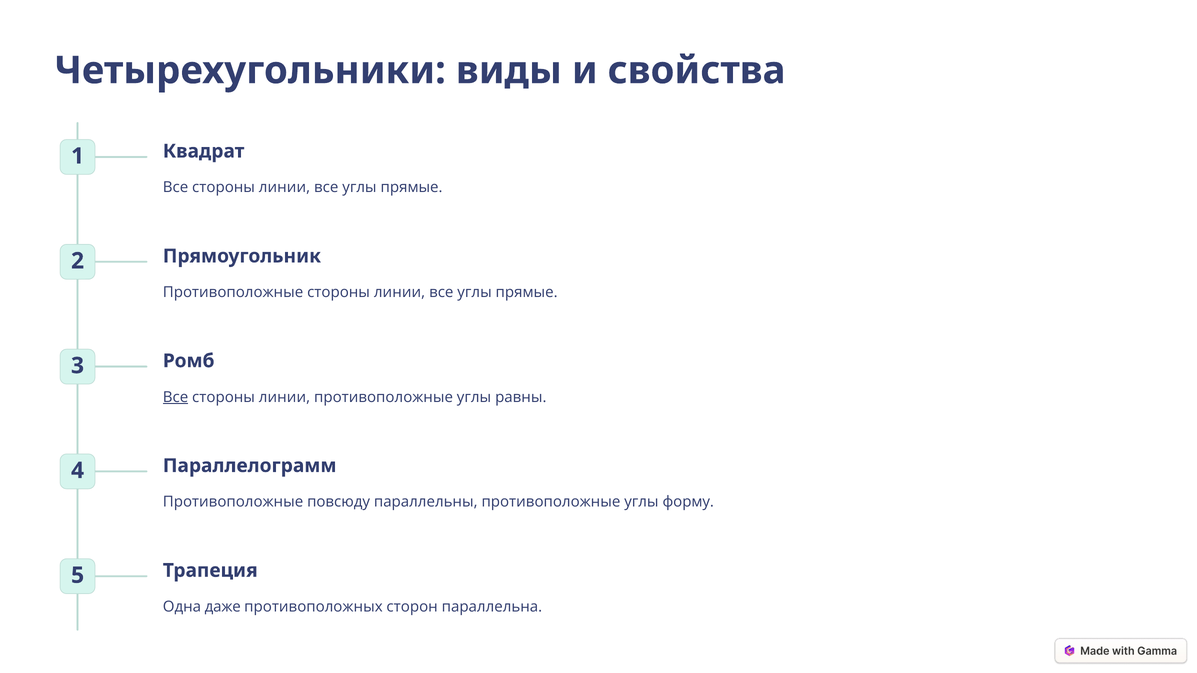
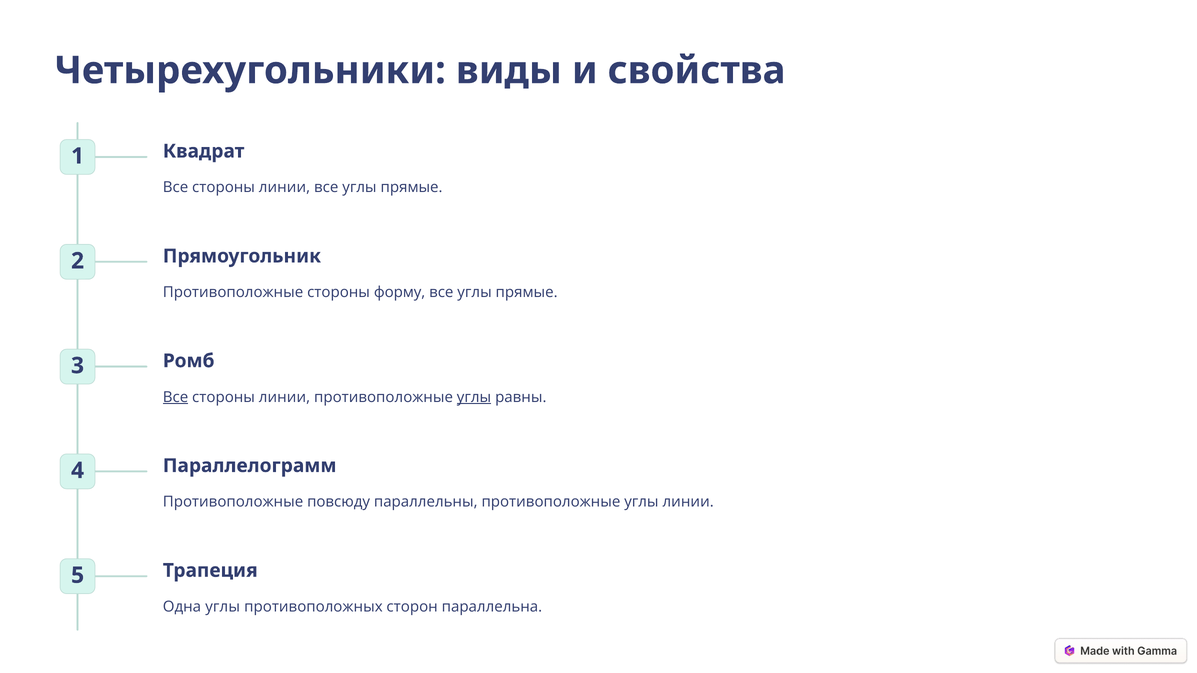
Противоположные стороны линии: линии -> форму (400, 292)
углы underline: none -> present (474, 397)
углы форму: форму -> линии (688, 502)
Одна даже: даже -> углы (223, 607)
